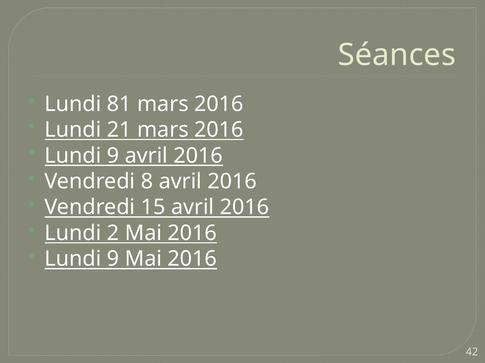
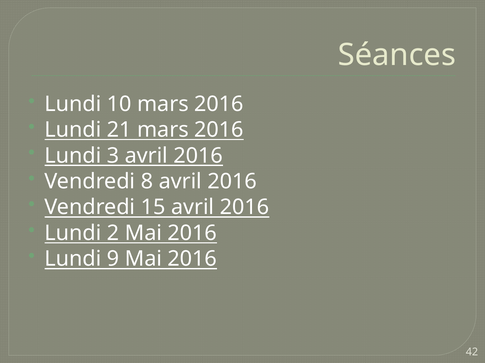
81: 81 -> 10 (119, 104)
9: 9 -> 3 (113, 156)
